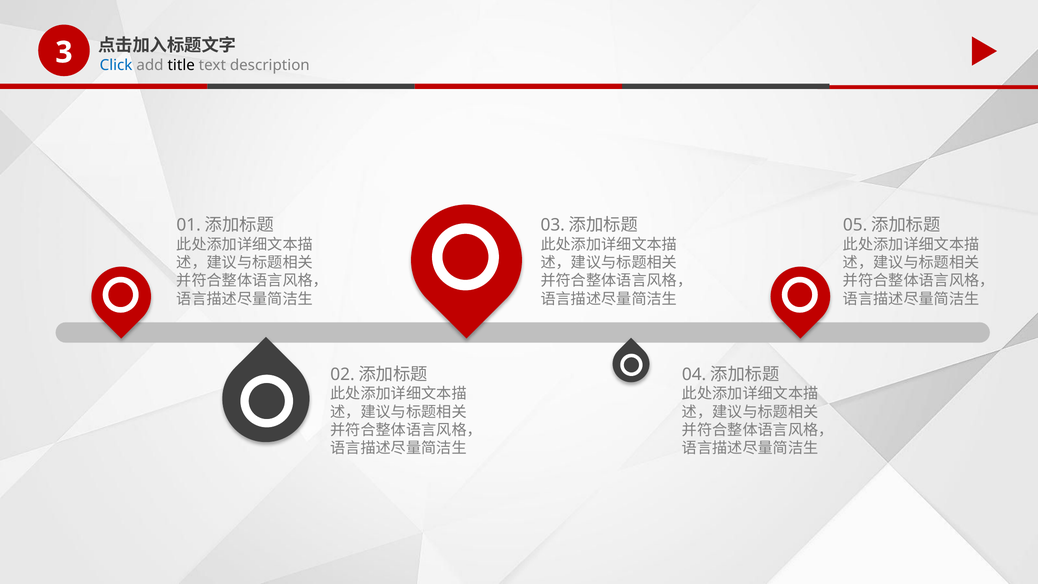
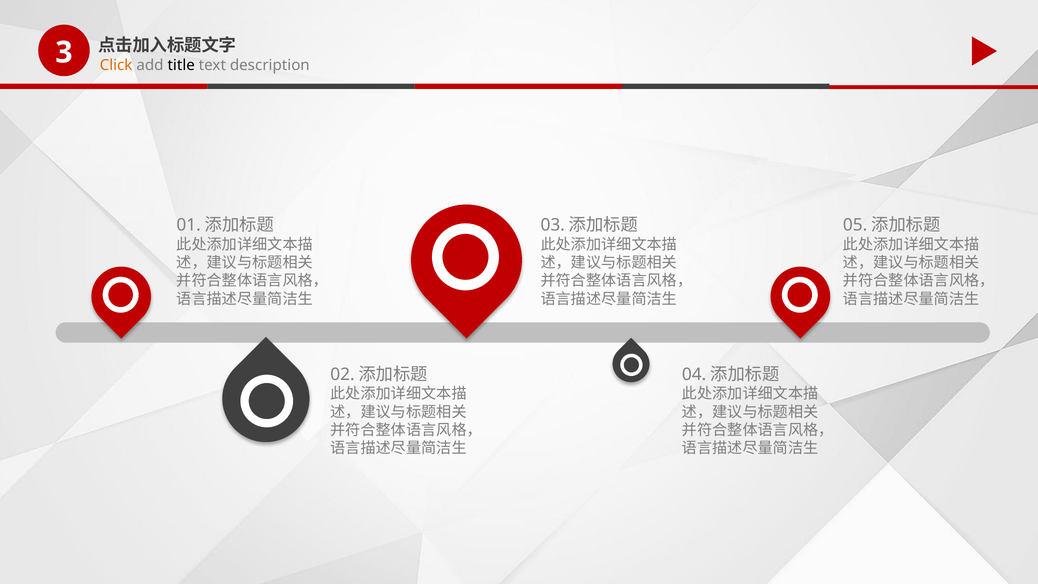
Click colour: blue -> orange (116, 65)
